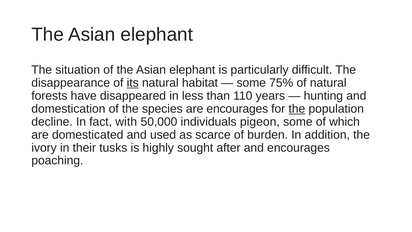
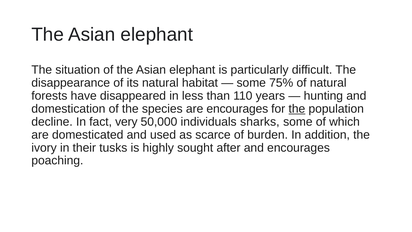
its underline: present -> none (133, 83)
with: with -> very (126, 122)
pigeon: pigeon -> sharks (260, 122)
